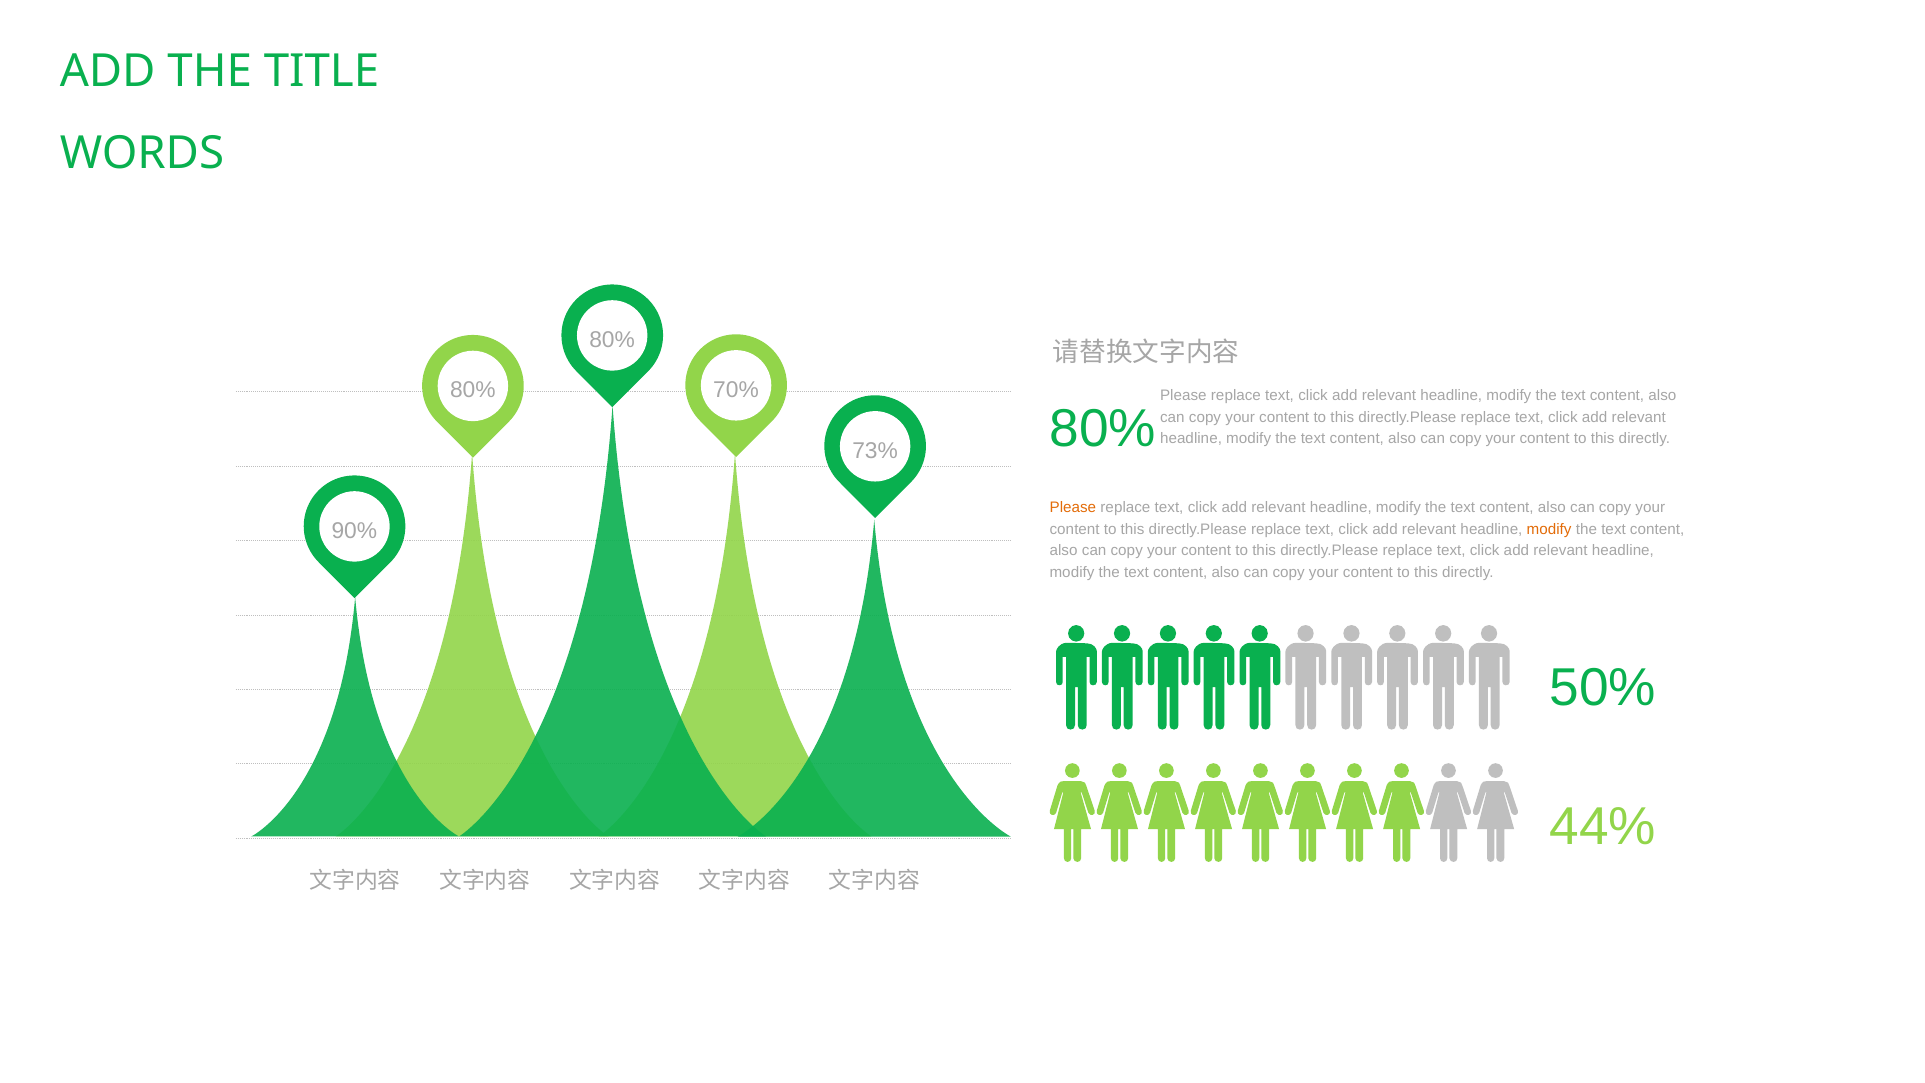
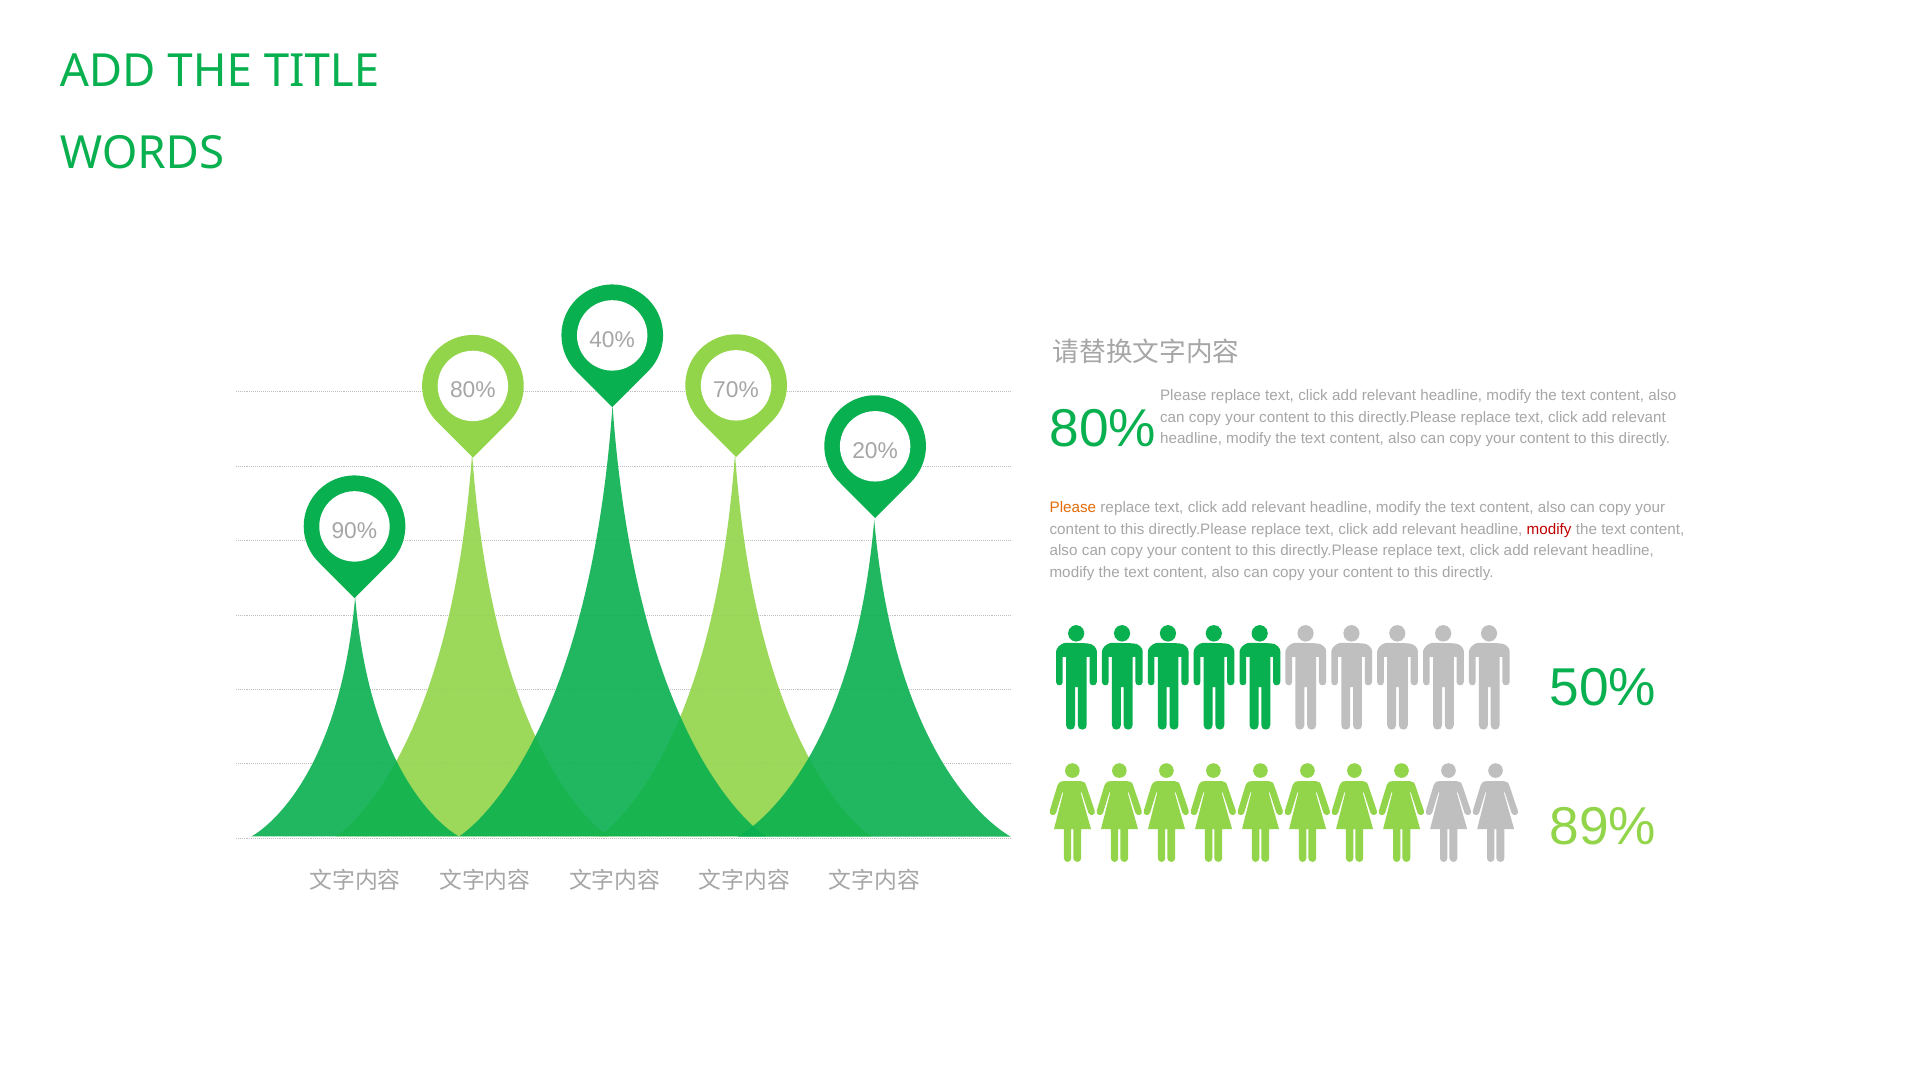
80%: 80% -> 40% (612, 340)
73%: 73% -> 20% (875, 450)
modify colour: orange -> red (1549, 529)
44%: 44% -> 89% (1603, 827)
